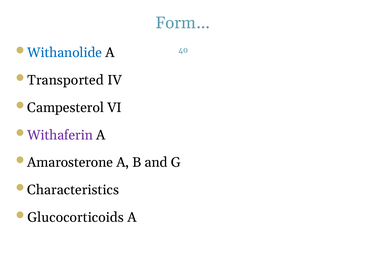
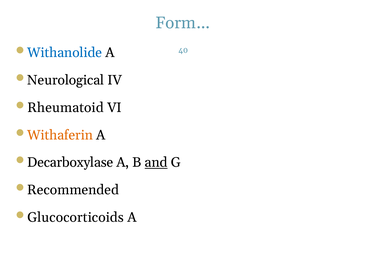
Transported: Transported -> Neurological (66, 80)
Campesterol: Campesterol -> Rheumatoid (66, 107)
Withaferin colour: purple -> orange (60, 135)
Amarosterone: Amarosterone -> Decarboxylase (70, 162)
and underline: none -> present (156, 162)
Characteristics: Characteristics -> Recommended (73, 190)
